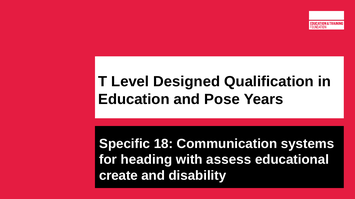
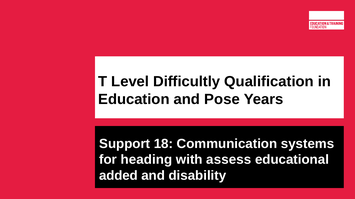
Designed: Designed -> Difficultly (187, 82)
Specific: Specific -> Support (125, 144)
create: create -> added (118, 176)
